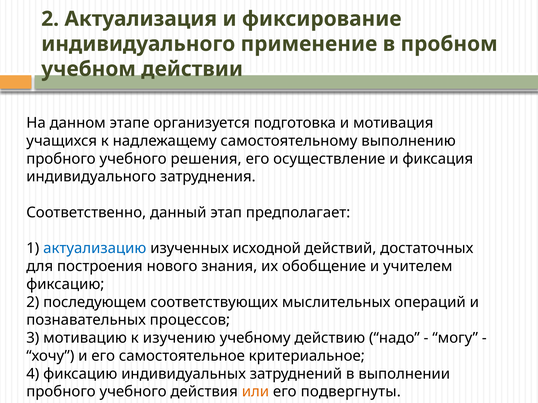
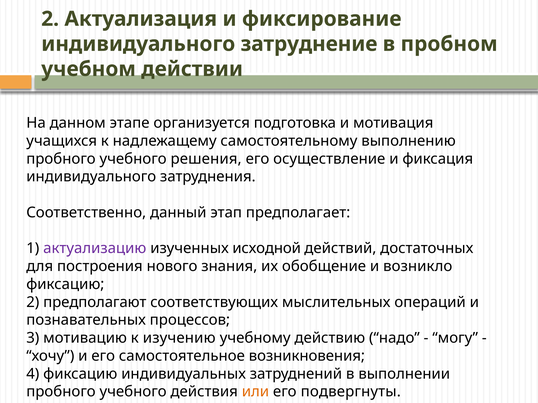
применение: применение -> затруднение (309, 44)
актуализацию colour: blue -> purple (95, 249)
учителем: учителем -> возникло (418, 267)
последующем: последующем -> предполагают (95, 302)
критериальное: критериальное -> возникновения (307, 356)
